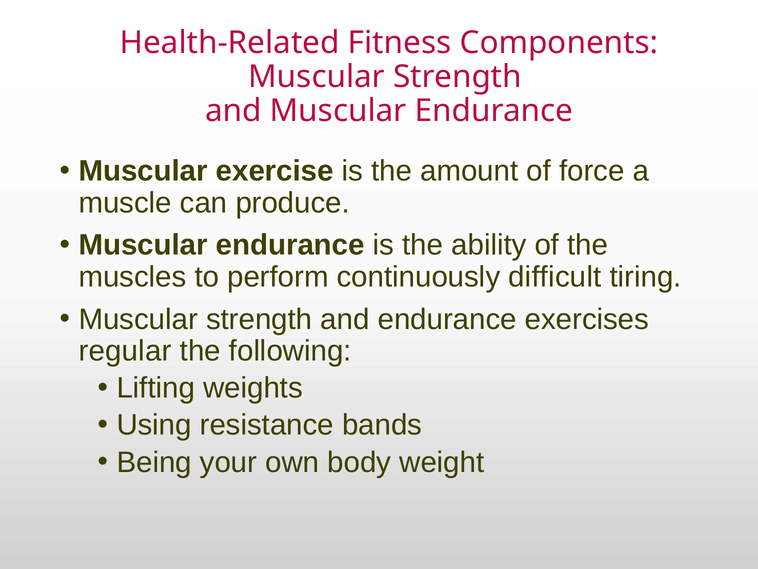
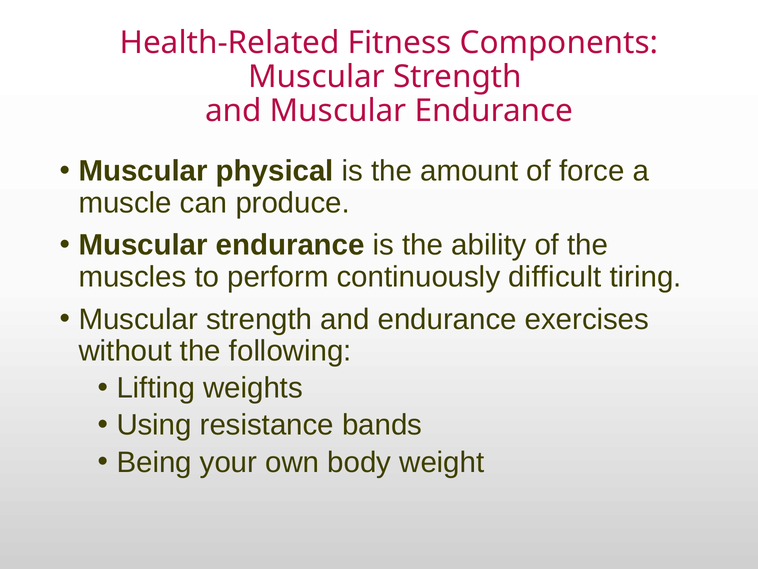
exercise: exercise -> physical (275, 171)
regular: regular -> without (125, 351)
